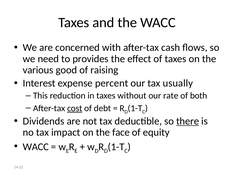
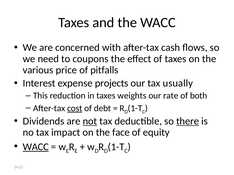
provides: provides -> coupons (91, 59)
good: good -> price (66, 70)
raising: raising -> pitfalls (104, 70)
percent: percent -> projects (112, 83)
without: without -> weights (132, 96)
not underline: none -> present (90, 121)
WACC underline: none -> present (36, 147)
